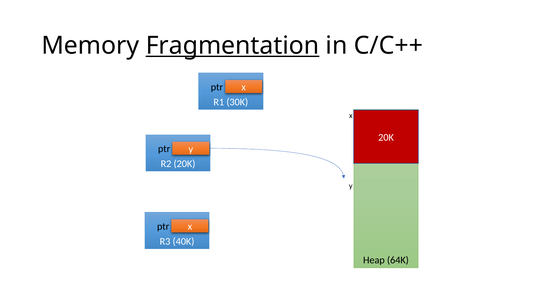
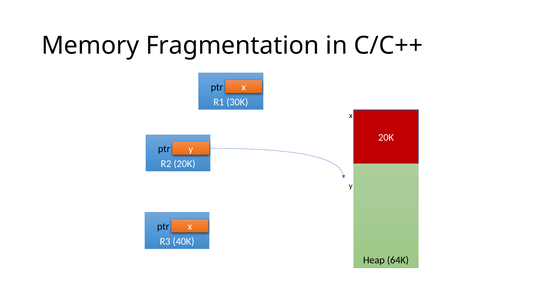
Fragmentation underline: present -> none (232, 46)
